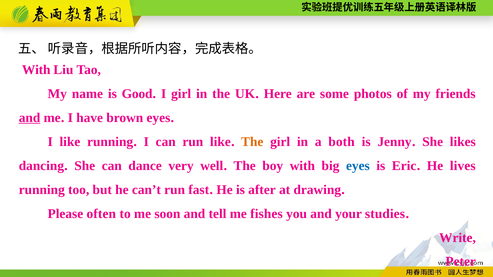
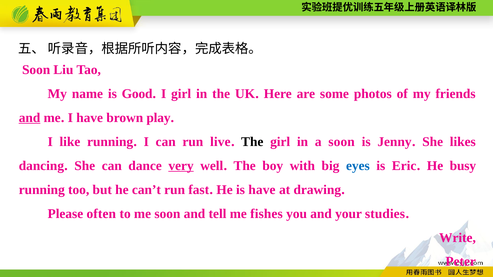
With: With -> Soon (36, 70)
brown eyes: eyes -> play (158, 118)
run like: like -> live (220, 142)
The colour: orange -> black (252, 142)
a both: both -> soon (342, 142)
very underline: none -> present (181, 166)
lives: lives -> busy (463, 166)
is after: after -> have (262, 190)
